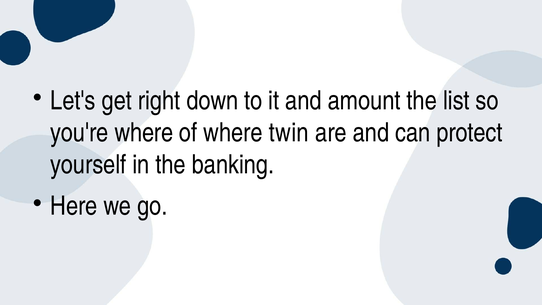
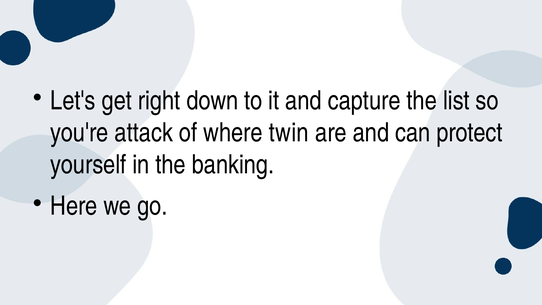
amount: amount -> capture (364, 101)
you're where: where -> attack (144, 133)
